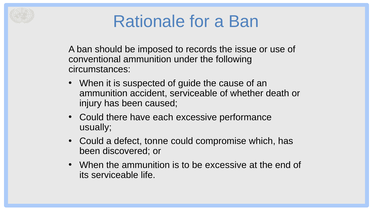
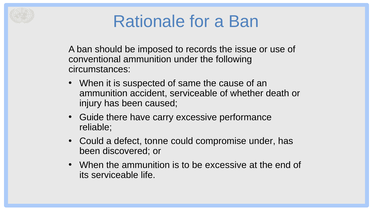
guide: guide -> same (189, 83)
Could: Could -> Guide (92, 117)
each: each -> carry (163, 117)
usually: usually -> reliable (96, 127)
compromise which: which -> under (262, 141)
